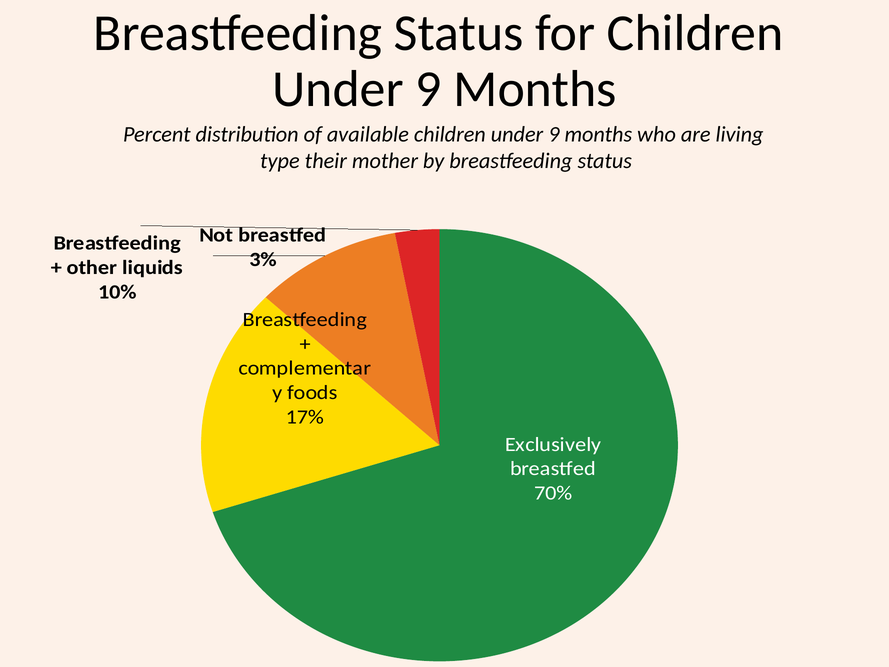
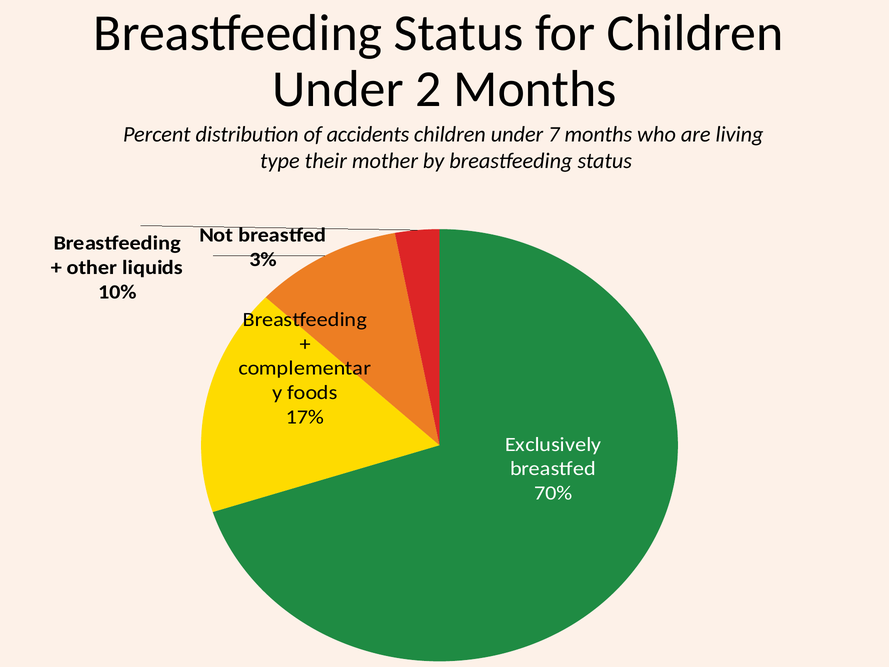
9: 9 -> 2 (428, 89)
available: available -> accidents (368, 134)
9: 9 -> 7 (554, 134)
